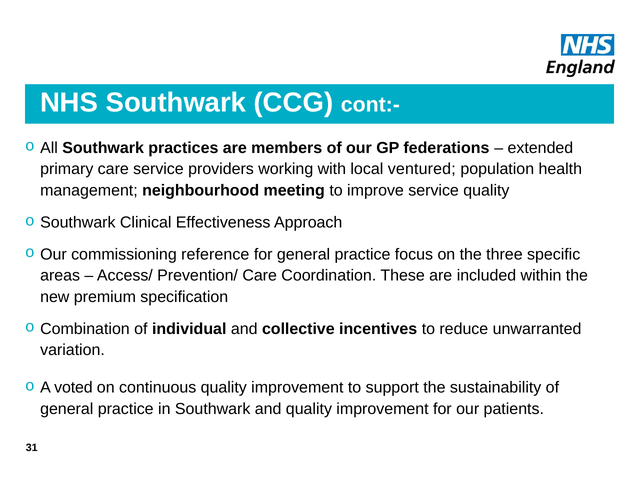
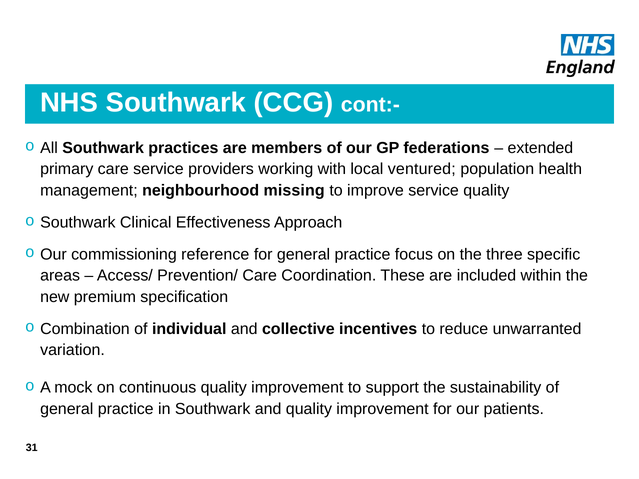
meeting: meeting -> missing (294, 191)
voted: voted -> mock (73, 388)
